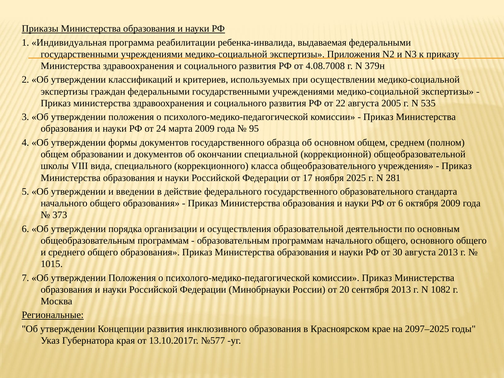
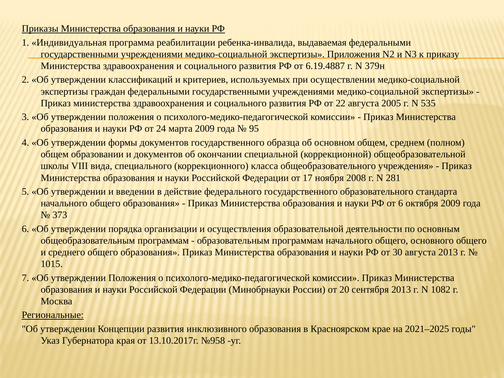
4.08.7008: 4.08.7008 -> 6.19.4887 (325, 66)
2025: 2025 -> 2008 (356, 178)
2097–2025: 2097–2025 -> 2021–2025 (427, 329)
№577: №577 -> №958 (213, 341)
